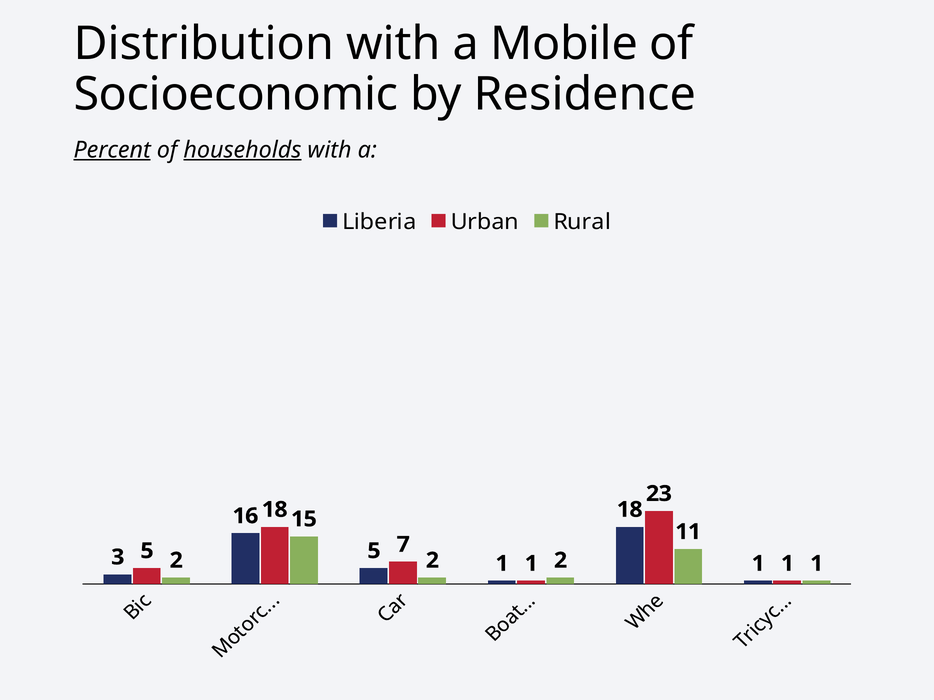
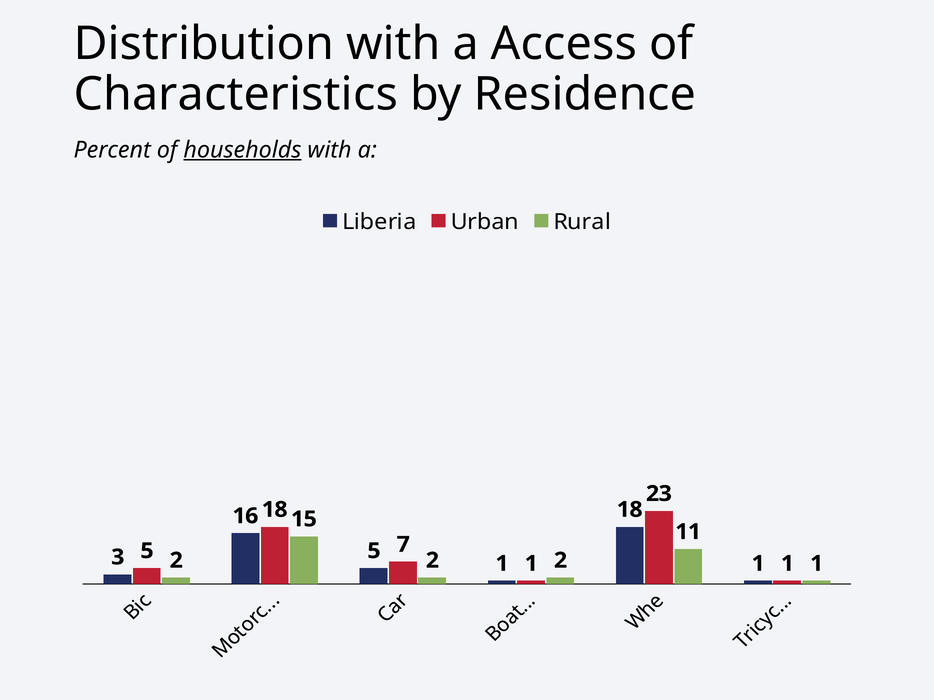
Mobile: Mobile -> Access (564, 44)
Socioeconomic: Socioeconomic -> Characteristics (236, 94)
Percent underline: present -> none (112, 150)
